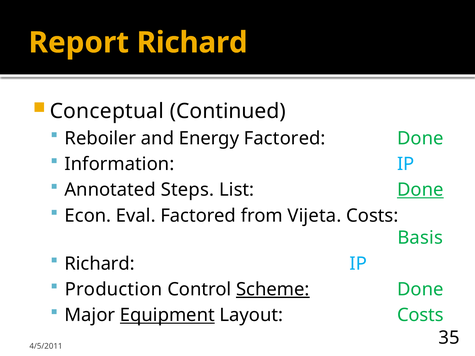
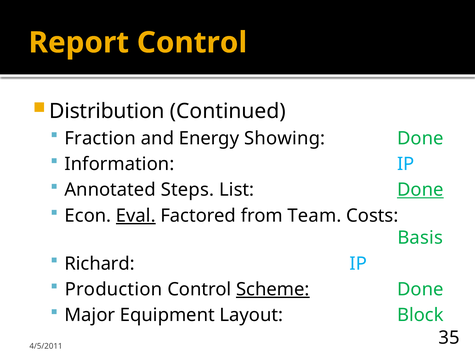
Report Richard: Richard -> Control (192, 43)
Conceptual: Conceptual -> Distribution (107, 111)
Reboiler: Reboiler -> Fraction (100, 138)
Energy Factored: Factored -> Showing (285, 138)
Eval underline: none -> present (136, 216)
Vijeta: Vijeta -> Team (314, 216)
Equipment underline: present -> none (167, 315)
Layout Costs: Costs -> Block (420, 315)
